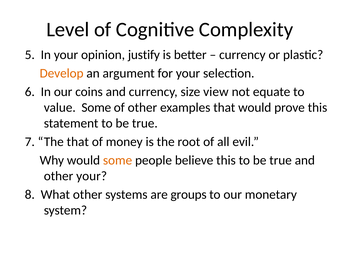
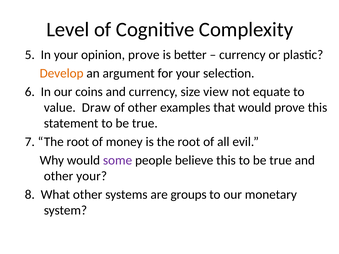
opinion justify: justify -> prove (144, 55)
value Some: Some -> Draw (96, 108)
7 The that: that -> root (78, 142)
some colour: orange -> purple (118, 160)
